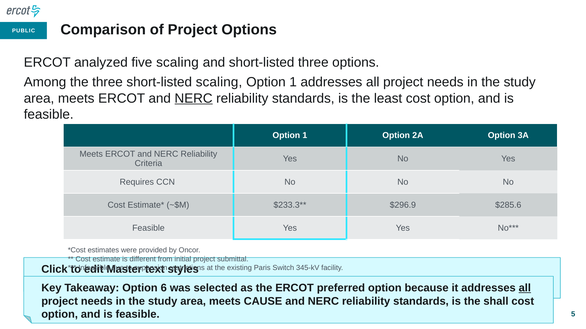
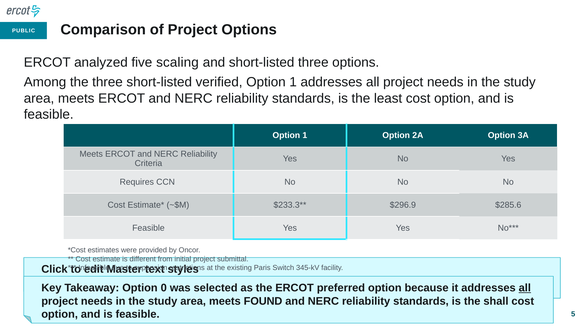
short-listed scaling: scaling -> verified (219, 82)
NERC underline: present -> none (194, 98)
6: 6 -> 0 (164, 289)
CAUSE: CAUSE -> FOUND (263, 302)
